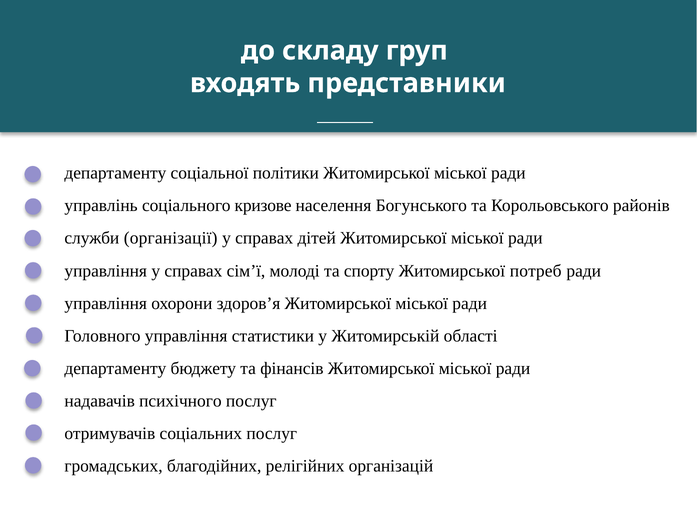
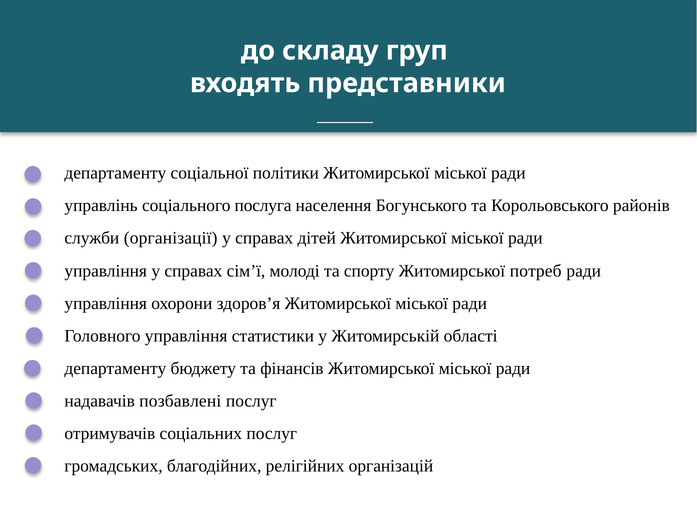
кризове: кризове -> послуга (263, 206)
психічного: психічного -> позбавлені (180, 401)
